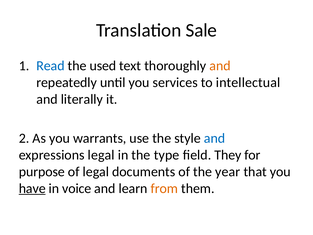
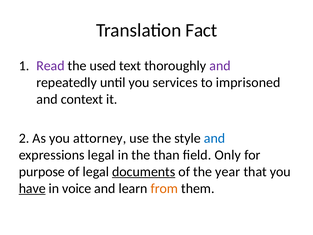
Sale: Sale -> Fact (201, 30)
Read colour: blue -> purple (51, 66)
and colour: orange -> purple (220, 66)
intellectual: intellectual -> imprisoned (248, 82)
literally: literally -> context (82, 99)
warrants: warrants -> attorney (100, 138)
type: type -> than (167, 155)
They: They -> Only (228, 155)
documents underline: none -> present (144, 172)
